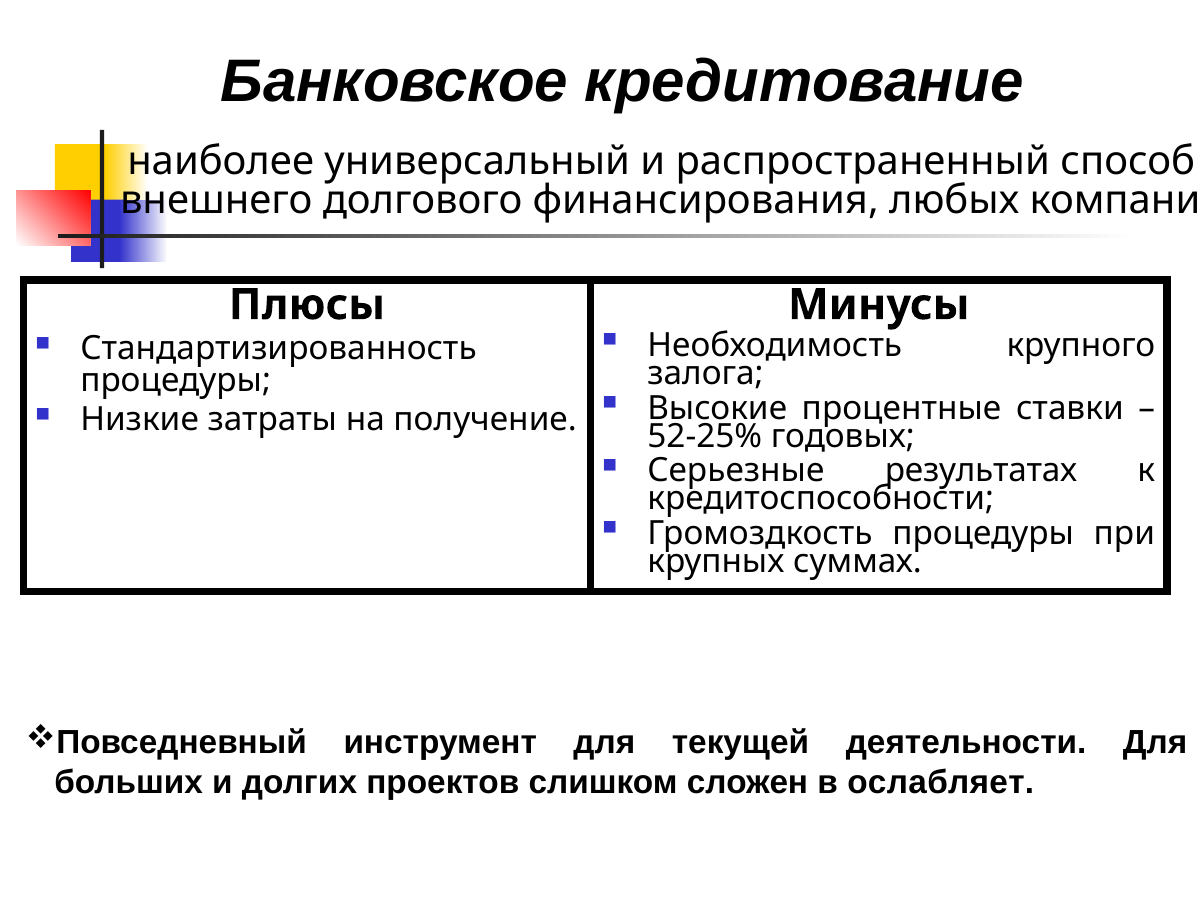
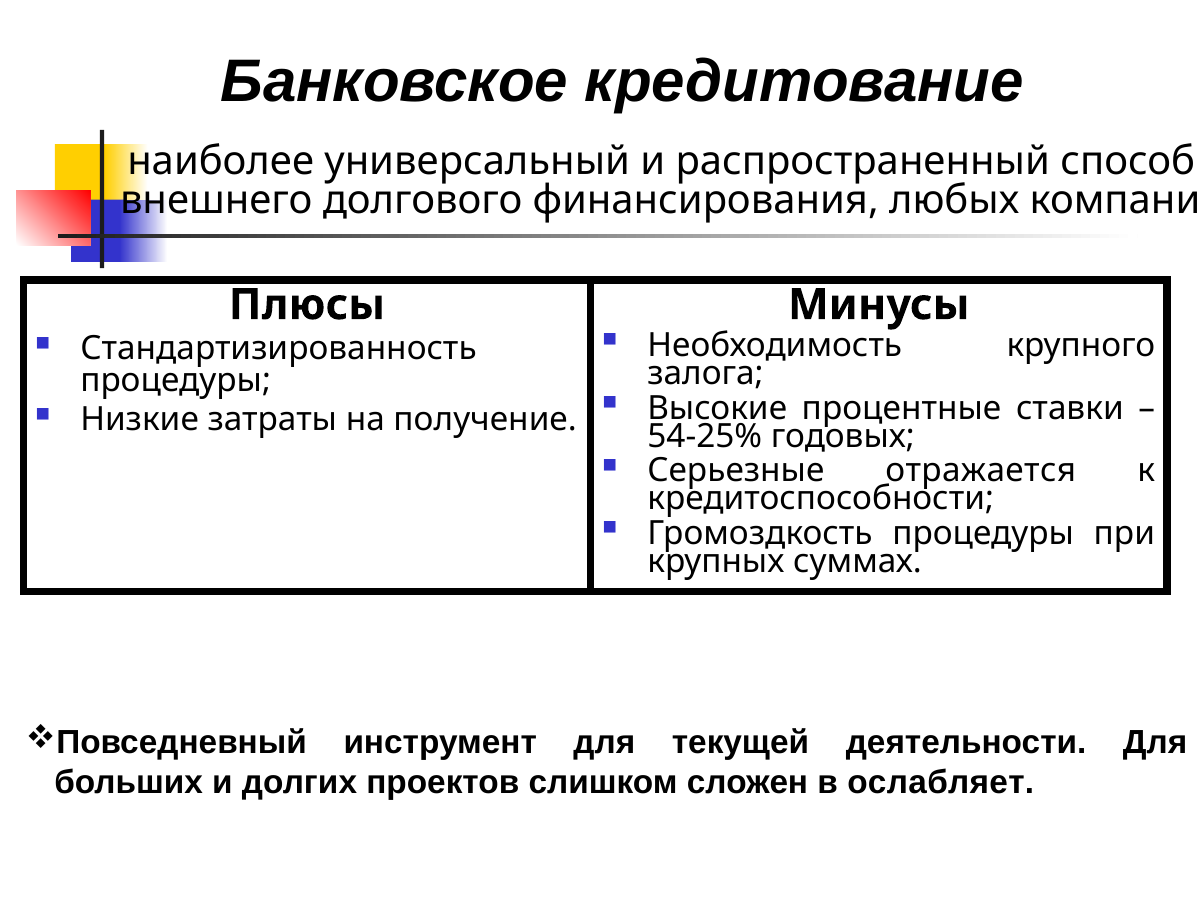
52-25%: 52-25% -> 54-25% (705, 436)
результатах: результатах -> отражается (981, 471)
